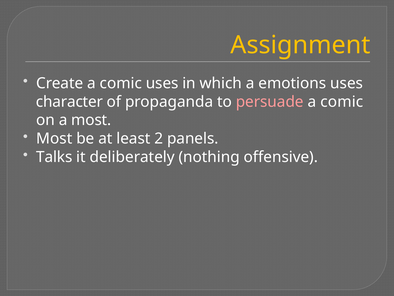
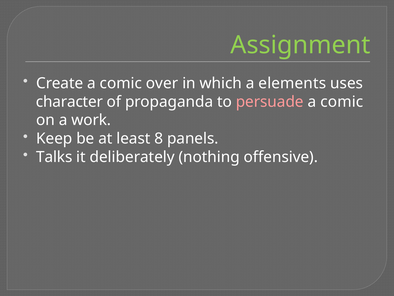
Assignment colour: yellow -> light green (300, 45)
comic uses: uses -> over (162, 83)
emotions: emotions -> elements (292, 83)
a most: most -> work (91, 120)
Most: Most -> Keep (54, 138)
2: 2 -> 8 (159, 138)
